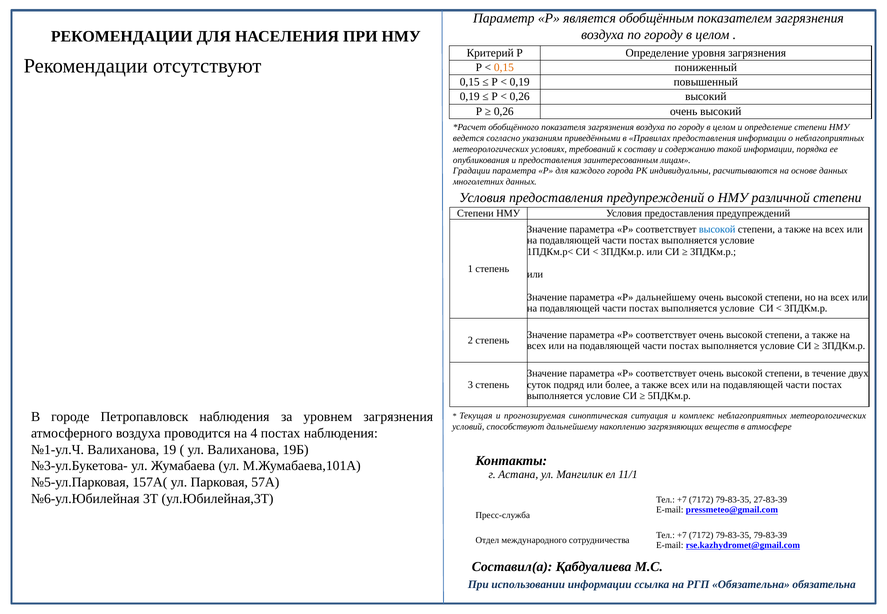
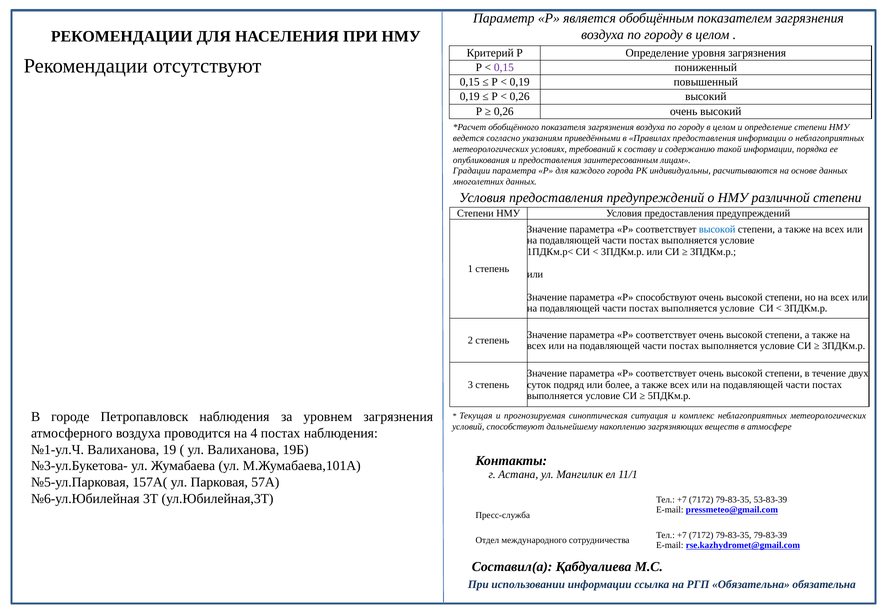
0,15 colour: orange -> purple (504, 67)
Р дальнейшему: дальнейшему -> способствуют (666, 297)
27-83-39: 27-83-39 -> 53-83-39 (770, 500)
